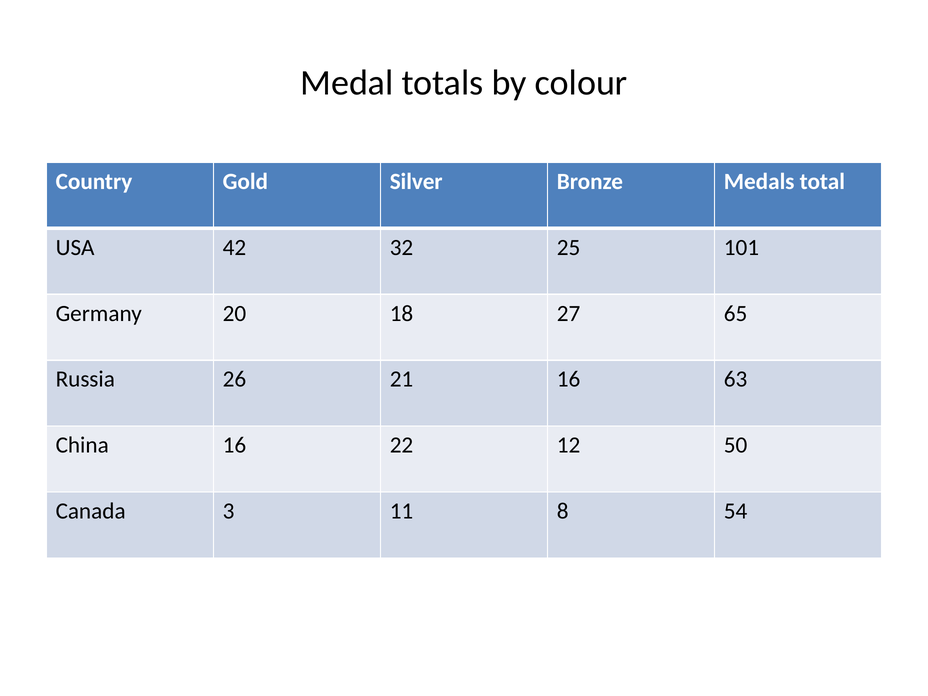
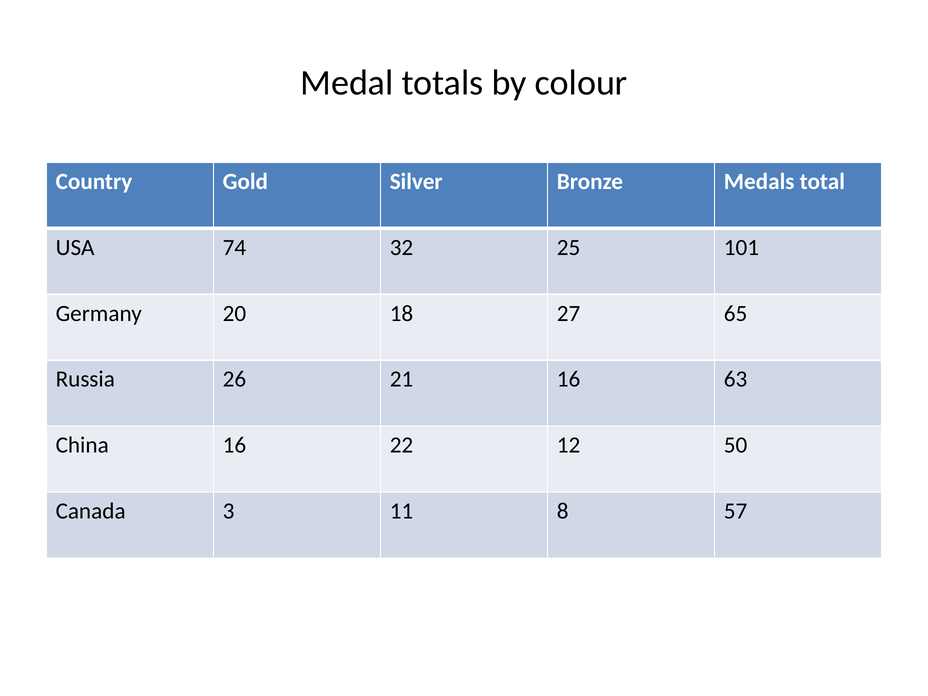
42: 42 -> 74 (234, 247)
54: 54 -> 57 (736, 511)
